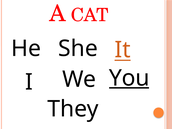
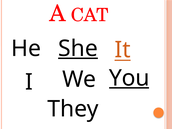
She underline: none -> present (78, 48)
